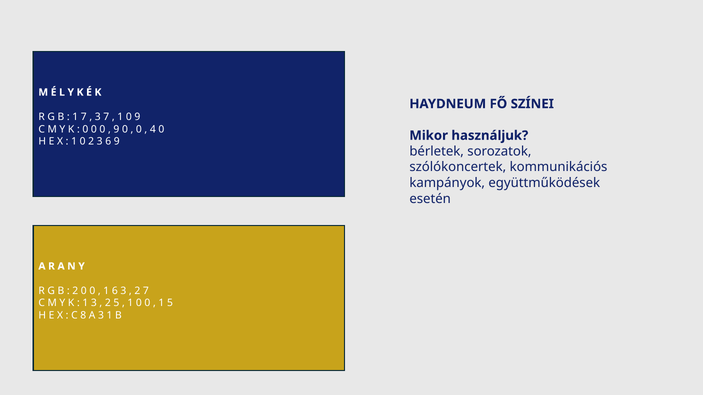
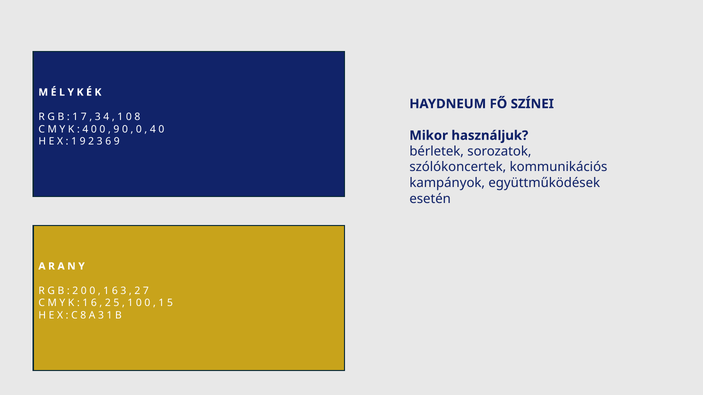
3 7: 7 -> 4 (106, 117)
0 9: 9 -> 8 (137, 117)
0: 0 -> 4 (85, 129)
0: 0 -> 9 (83, 142)
3: 3 -> 6 (94, 303)
